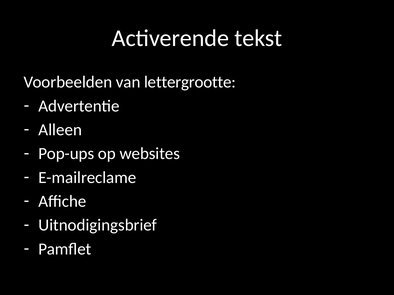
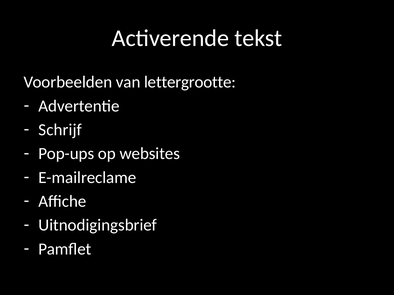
Alleen: Alleen -> Schrijf (60, 130)
